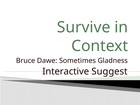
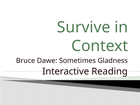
Suggest: Suggest -> Reading (110, 71)
